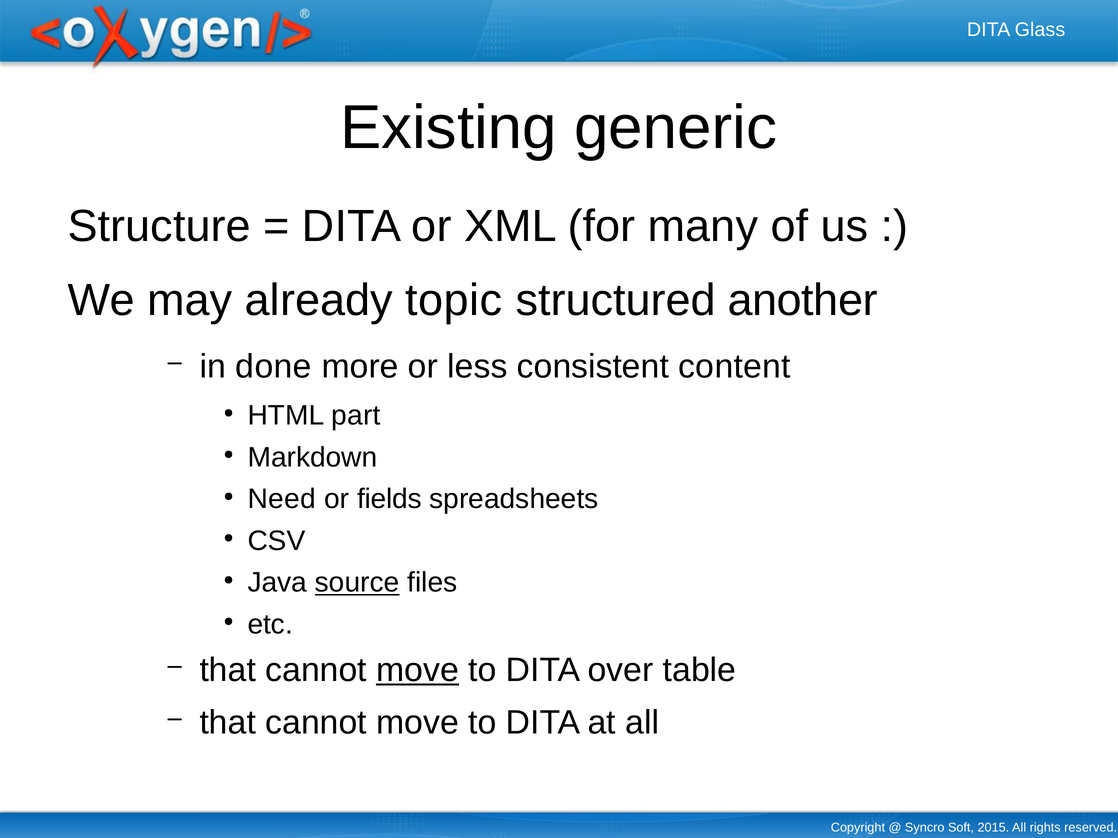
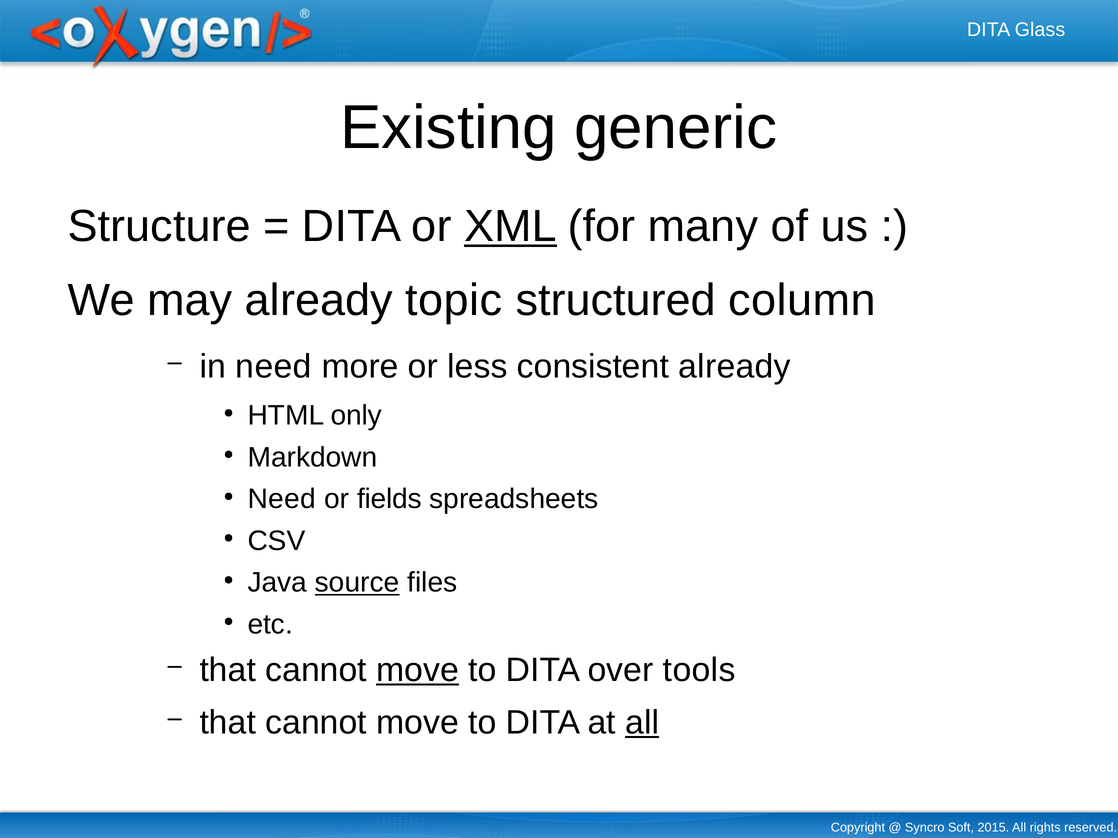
XML underline: none -> present (510, 226)
another: another -> column (802, 300)
in done: done -> need (274, 367)
consistent content: content -> already (735, 367)
part: part -> only (356, 416)
table: table -> tools (699, 670)
all underline: none -> present (642, 723)
